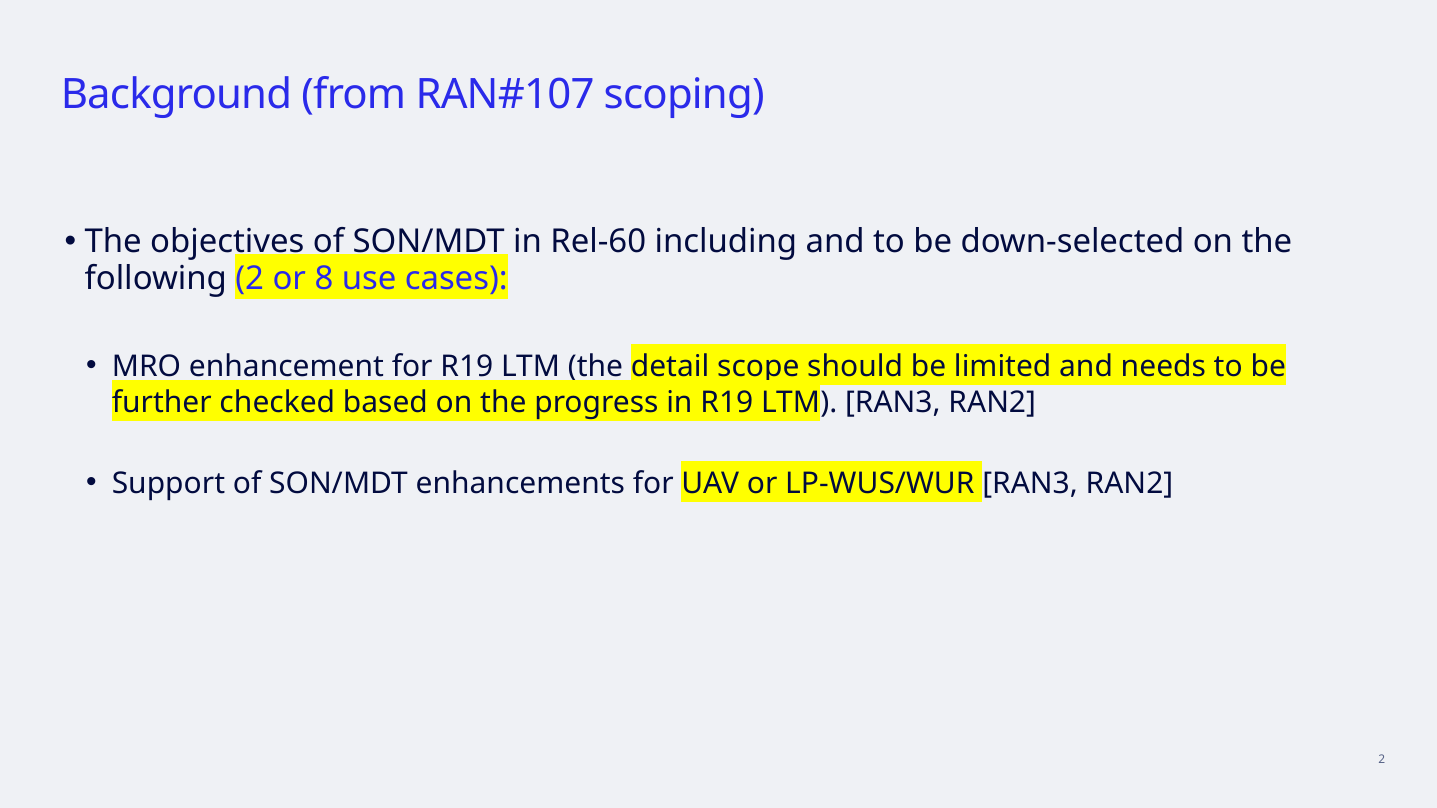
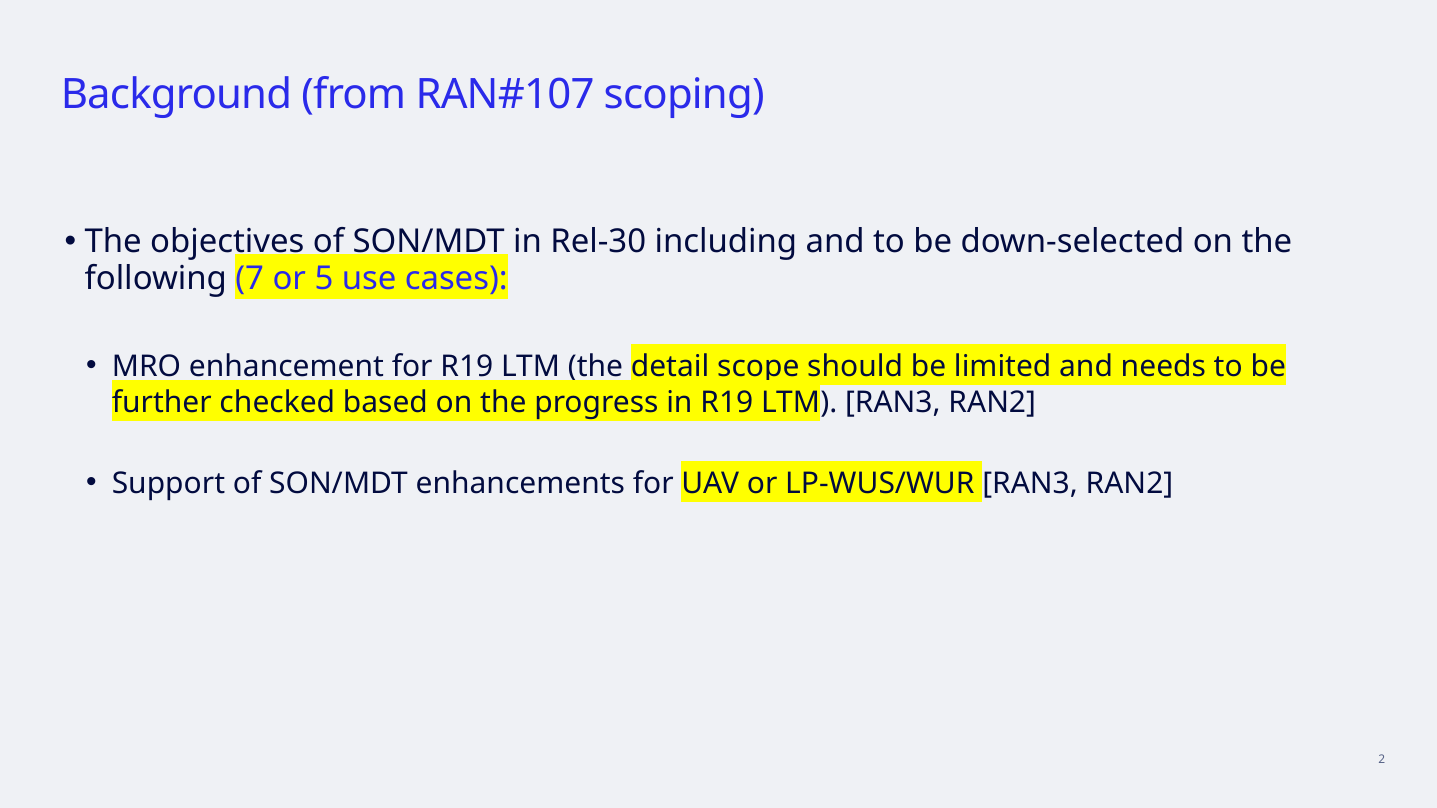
Rel-60: Rel-60 -> Rel-30 (598, 241)
following 2: 2 -> 7 (250, 279)
8: 8 -> 5 (324, 279)
